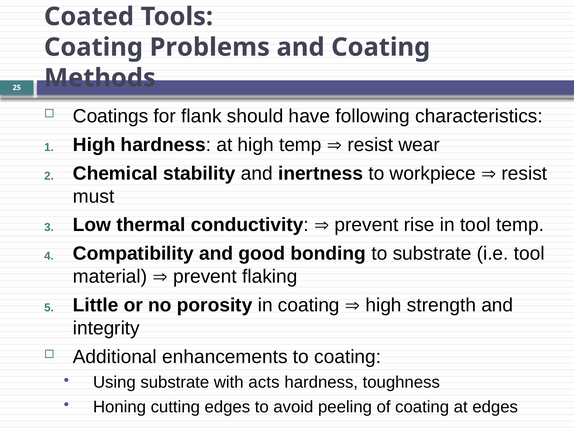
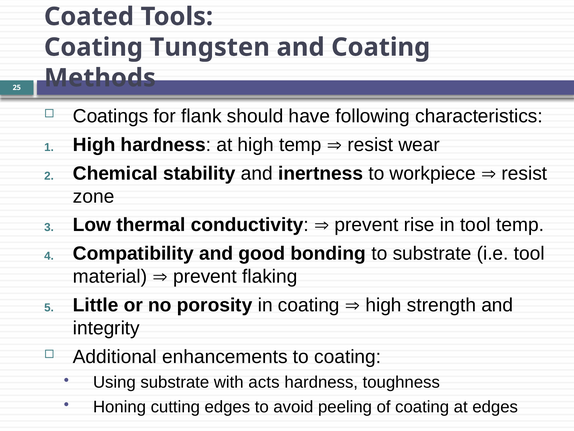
Problems: Problems -> Tungsten (210, 47)
must: must -> zone (94, 196)
